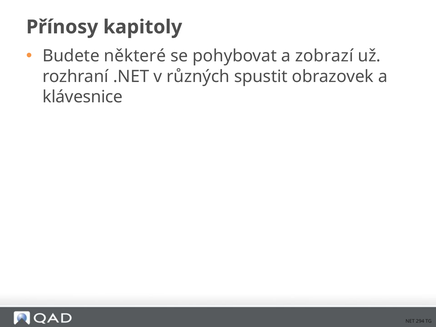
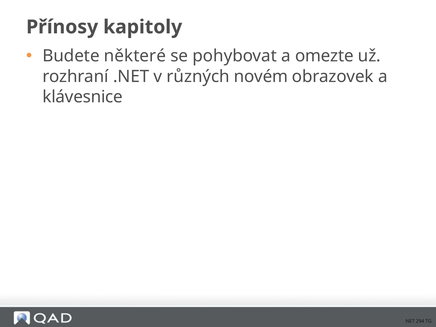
zobrazí: zobrazí -> omezte (324, 56)
spustit: spustit -> novém (261, 76)
